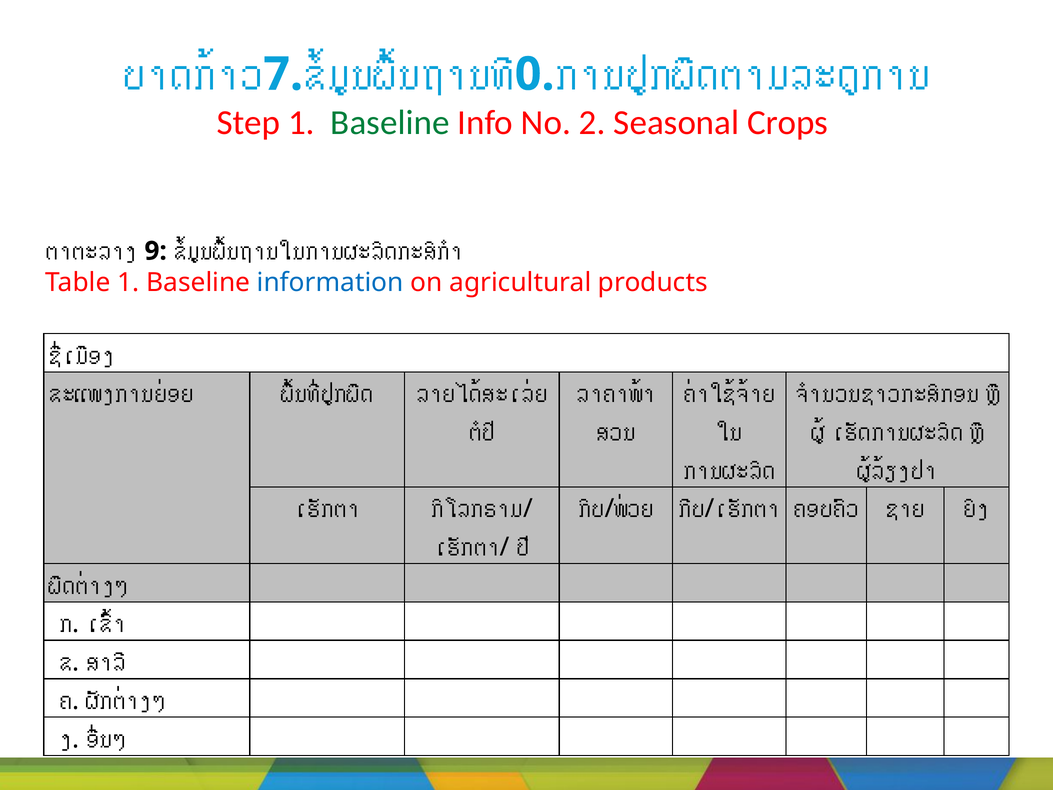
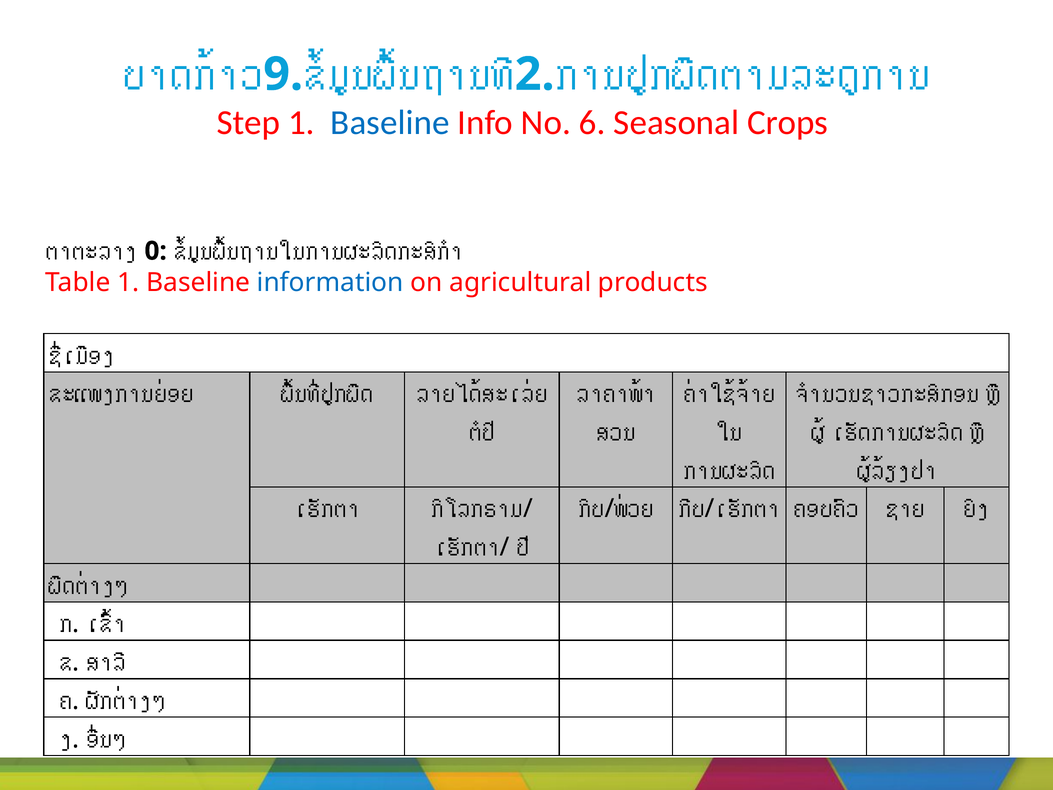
7: 7 -> 9 (283, 74)
0: 0 -> 2 (535, 74)
Baseline colour: green -> blue (390, 123)
2: 2 -> 6 (592, 123)
9: 9 -> 0 (156, 251)
